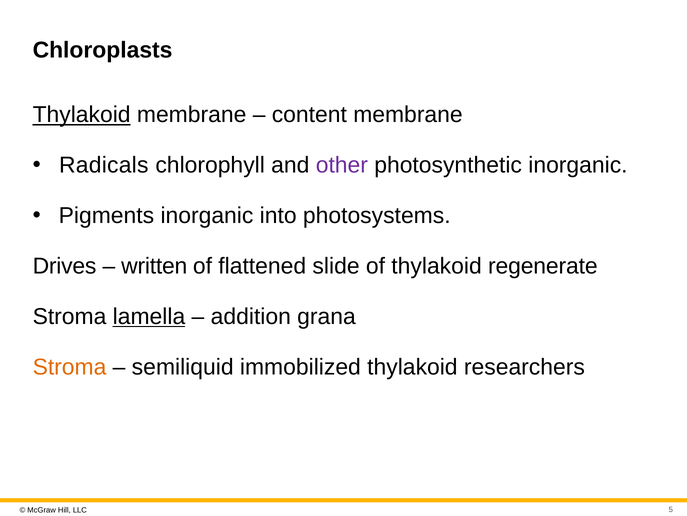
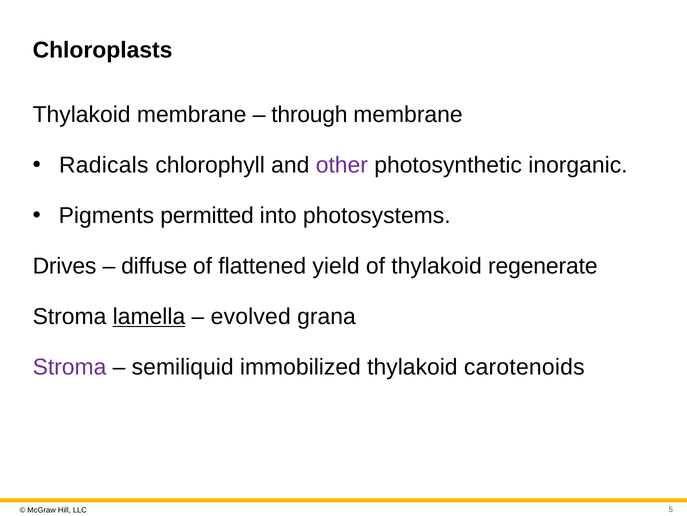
Thylakoid underline: present -> none (82, 115)
content: content -> through (309, 115)
Pigments inorganic: inorganic -> permitted (207, 215)
written: written -> diffuse (154, 266)
slide: slide -> yield (336, 266)
addition: addition -> evolved (251, 316)
Stroma colour: orange -> purple (70, 367)
researchers: researchers -> carotenoids (524, 367)
